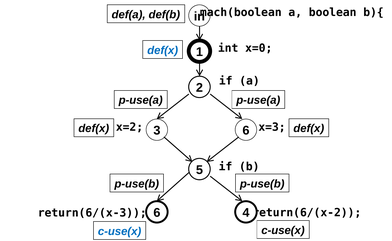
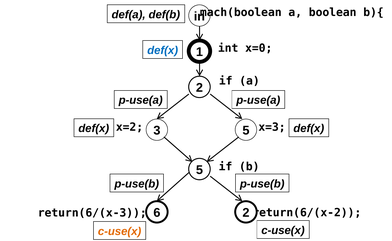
3 6: 6 -> 5 (246, 130)
6 4: 4 -> 2 (246, 212)
c-use(x colour: blue -> orange (120, 231)
